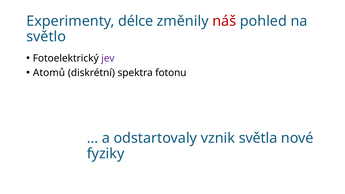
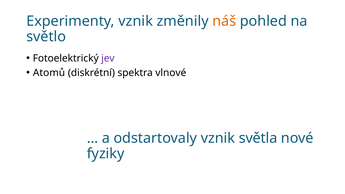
Experimenty délce: délce -> vznik (136, 21)
náš colour: red -> orange (224, 21)
fotonu: fotonu -> vlnové (171, 73)
